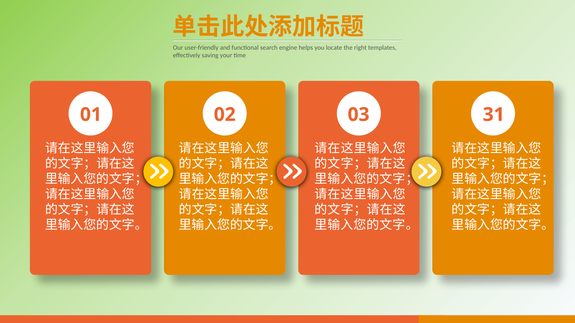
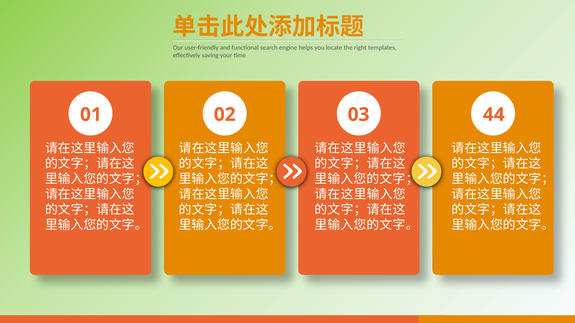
31: 31 -> 44 (494, 115)
